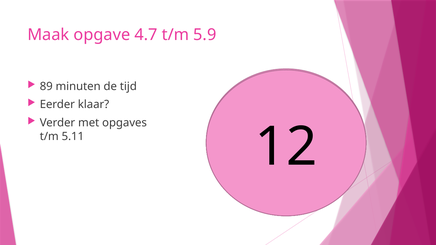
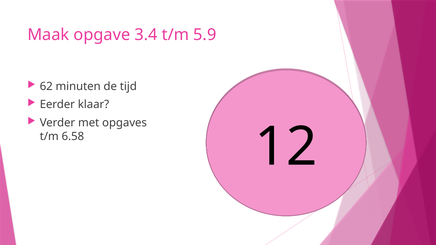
4.7: 4.7 -> 3.4 (146, 35)
89: 89 -> 62 (46, 86)
5.11: 5.11 -> 6.58 (73, 136)
